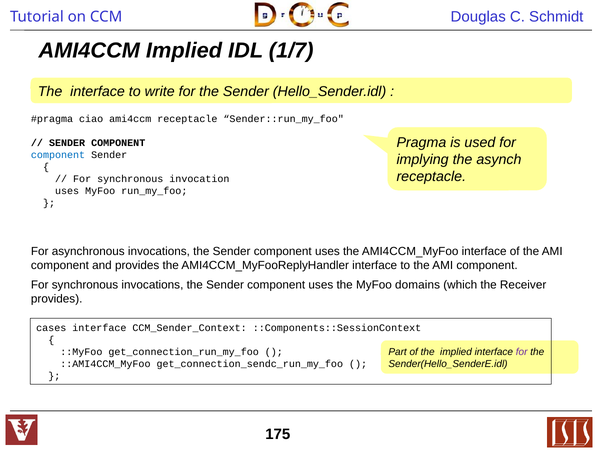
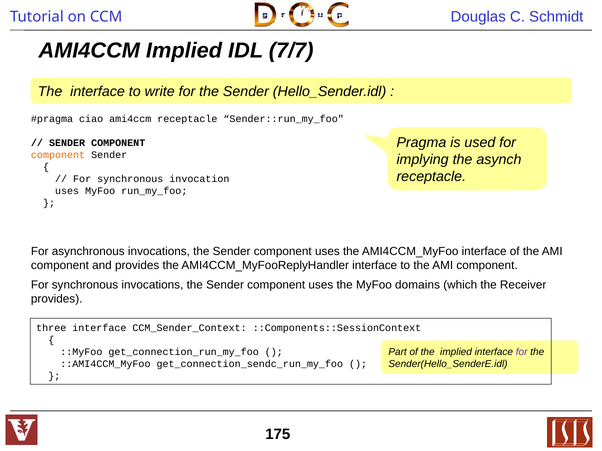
1/7: 1/7 -> 7/7 (291, 51)
component colour: blue -> orange (58, 155)
cases: cases -> three (51, 328)
